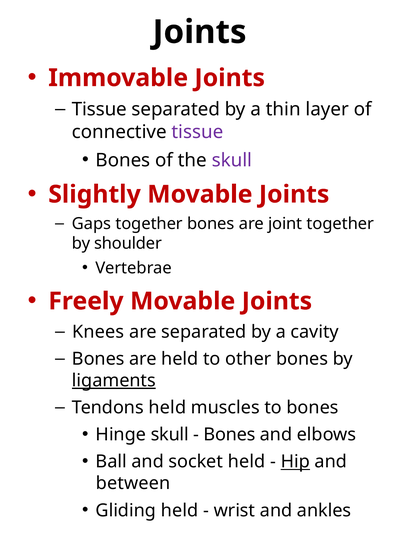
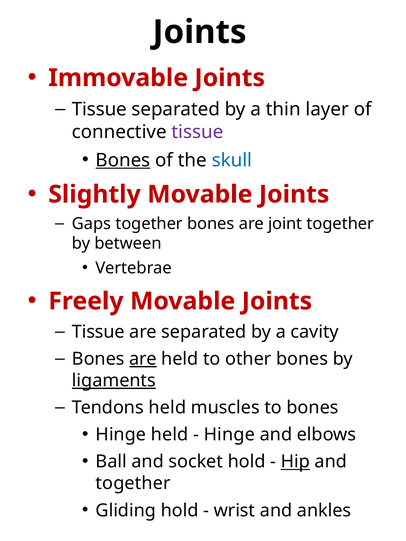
Bones underline: none -> present (123, 160)
skull colour: purple -> blue (232, 160)
shoulder: shoulder -> between (128, 244)
Knees: Knees -> Tissue (98, 332)
are underline: none -> present (143, 359)
Hinge skull: skull -> held (170, 435)
Bones: Bones -> Hinge (229, 435)
socket held: held -> hold (247, 462)
between: between -> together (133, 484)
Gliding held: held -> hold (180, 511)
